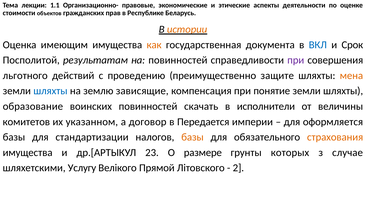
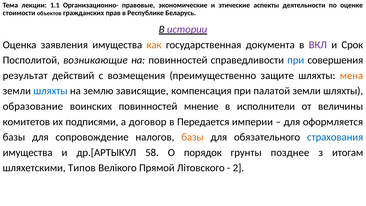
истории colour: orange -> purple (187, 29)
имеющим: имеющим -> заявления (64, 45)
ВКЛ colour: blue -> purple (318, 45)
результатам: результатам -> возникающие (95, 60)
при colour: purple -> blue (296, 60)
льготного: льготного -> результат (25, 76)
проведению: проведению -> возмещения (136, 76)
понятие: понятие -> палатой (272, 91)
скачать: скачать -> мнение (201, 106)
указанном: указанном -> подписями (92, 122)
стандартизации: стандартизации -> сопровождение (92, 137)
страхования colour: orange -> blue (335, 137)
23: 23 -> 58 (152, 152)
размере: размере -> порядок (203, 152)
которых: которых -> позднее (290, 152)
случае: случае -> итогам (348, 152)
Услугу: Услугу -> Типов (82, 168)
